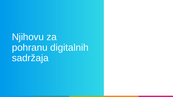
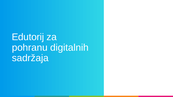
Njihovu: Njihovu -> Edutorij (28, 37)
